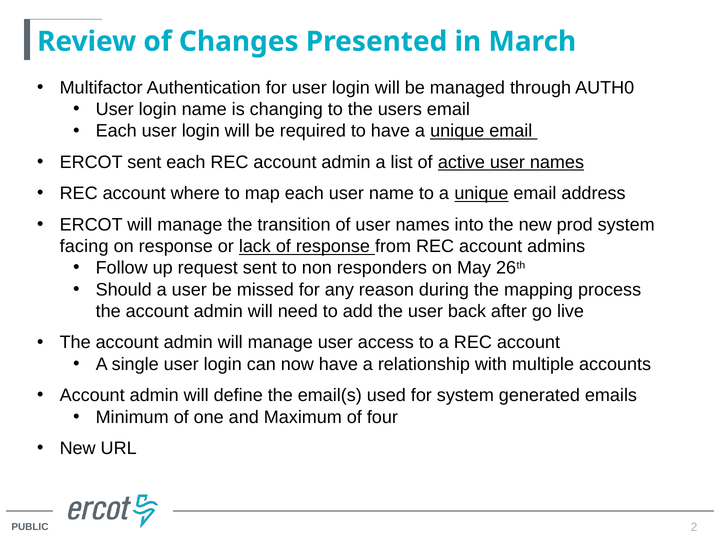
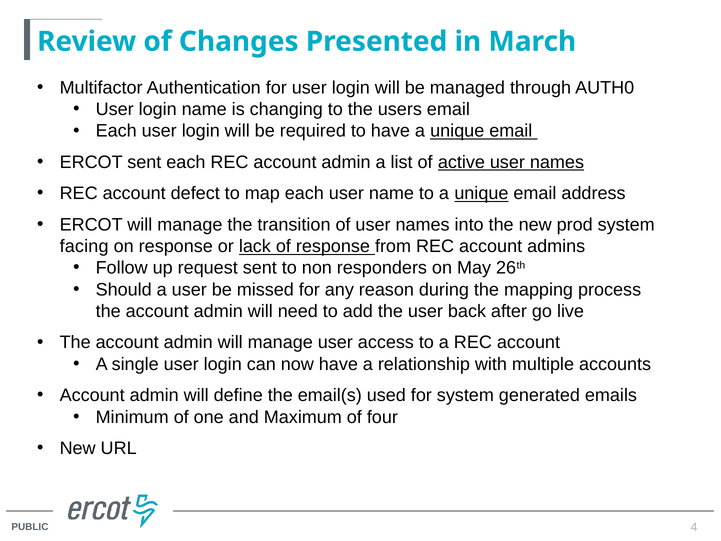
where: where -> defect (195, 193)
2: 2 -> 4 (694, 527)
